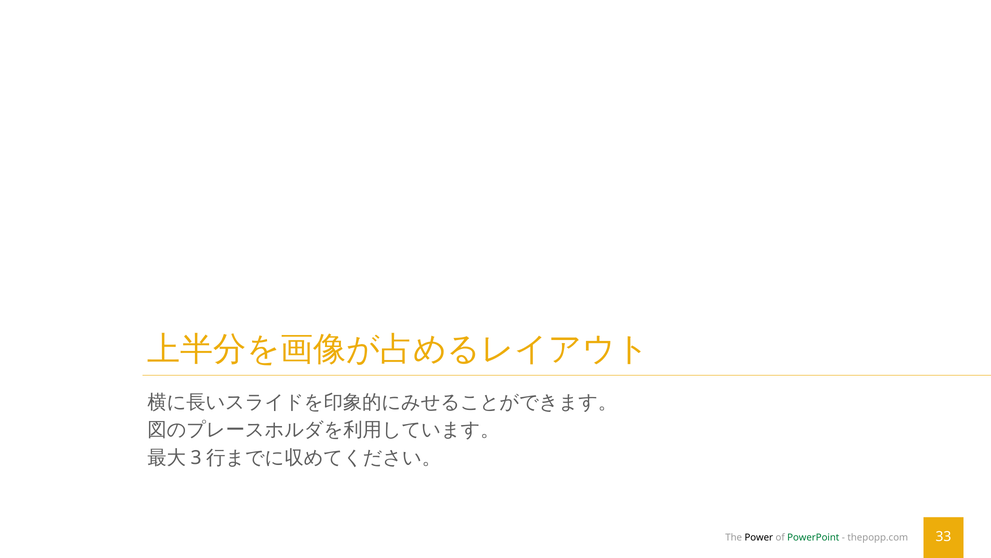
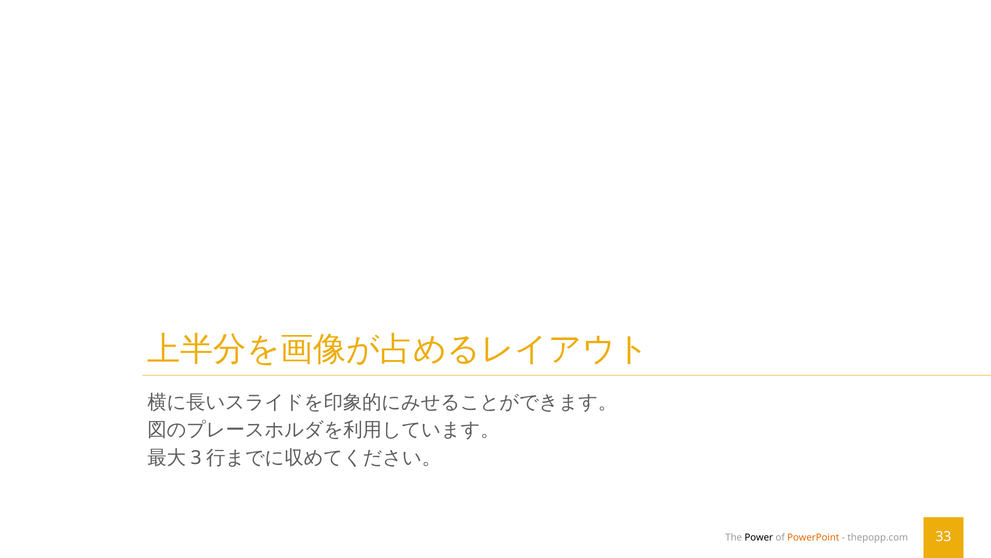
PowerPoint colour: green -> orange (813, 537)
